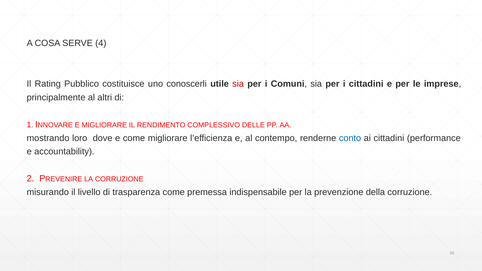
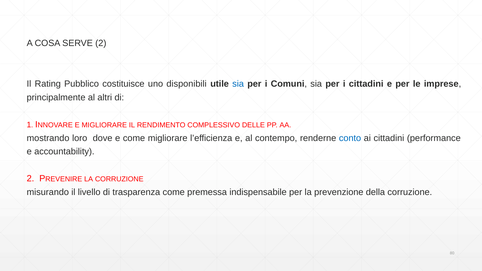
SERVE 4: 4 -> 2 (101, 43)
conoscerli: conoscerli -> disponibili (187, 84)
sia colour: red -> blue (238, 84)
